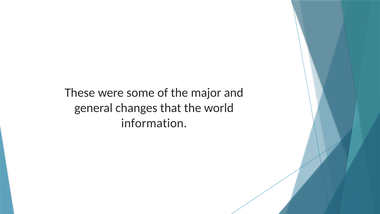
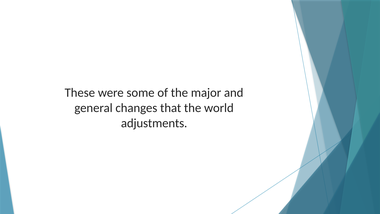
information: information -> adjustments (154, 123)
